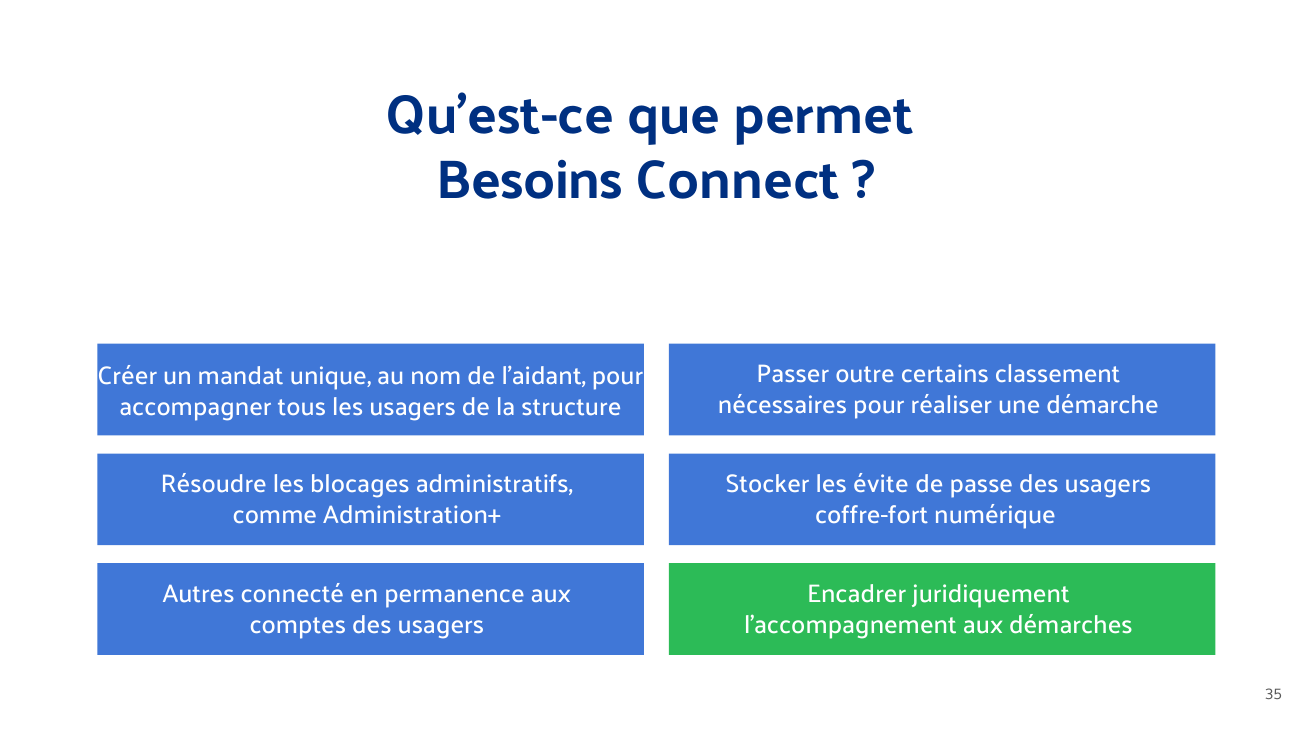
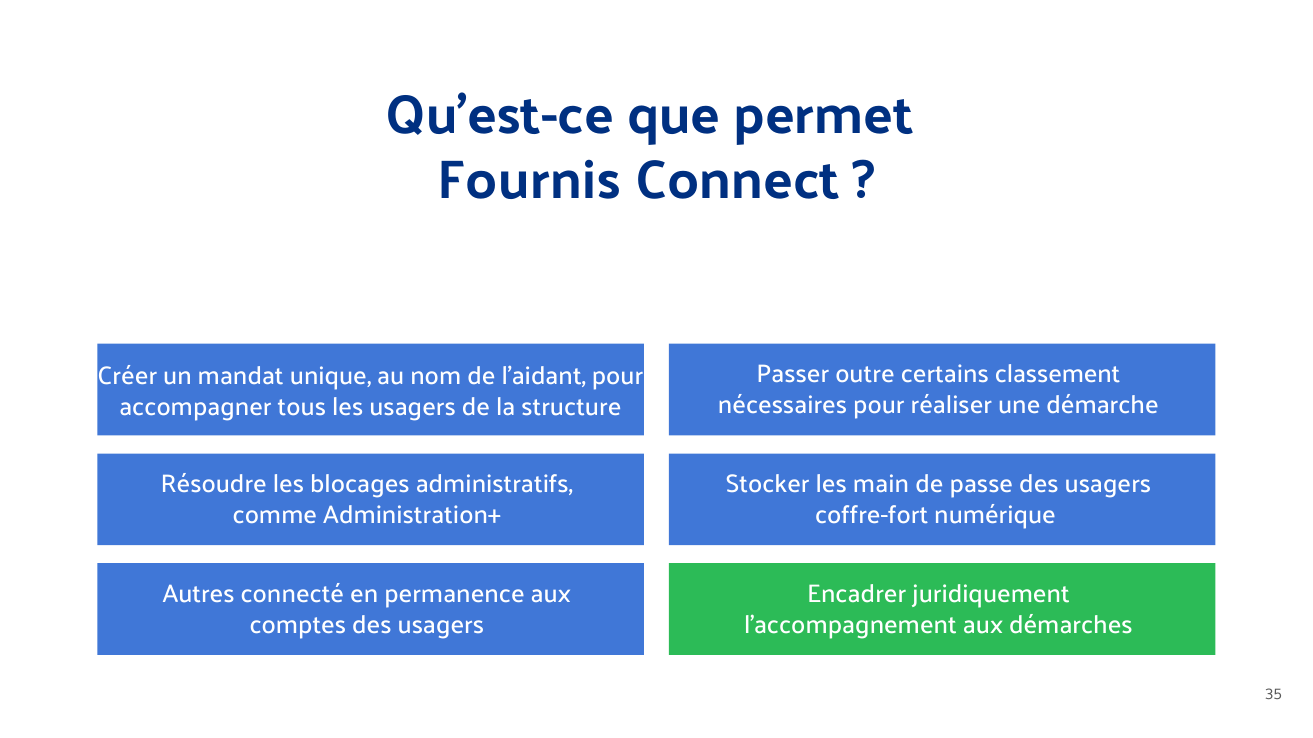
Besoins: Besoins -> Fournis (529, 181)
évite: évite -> main (881, 485)
